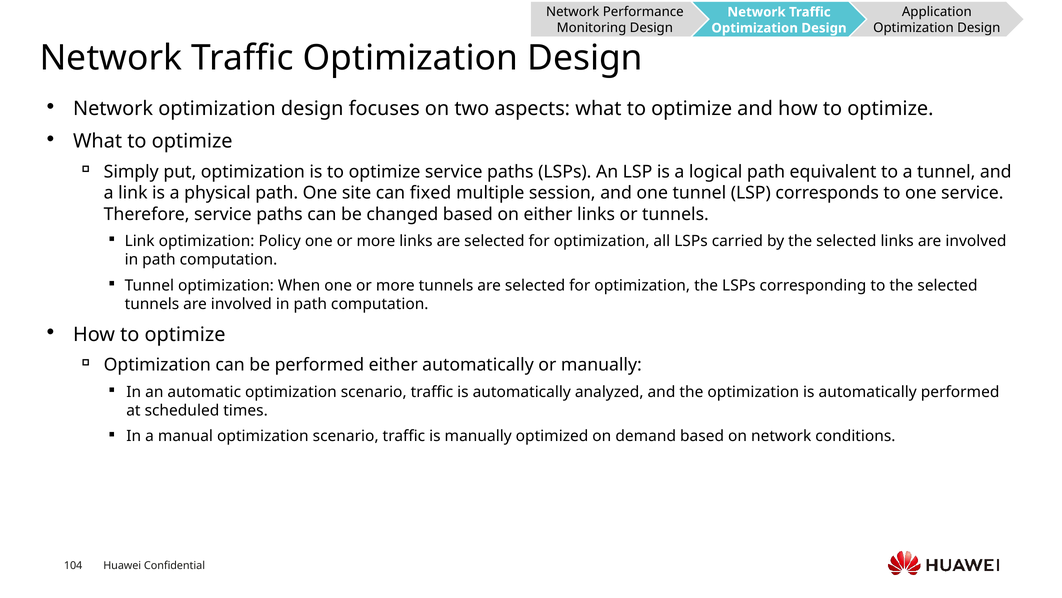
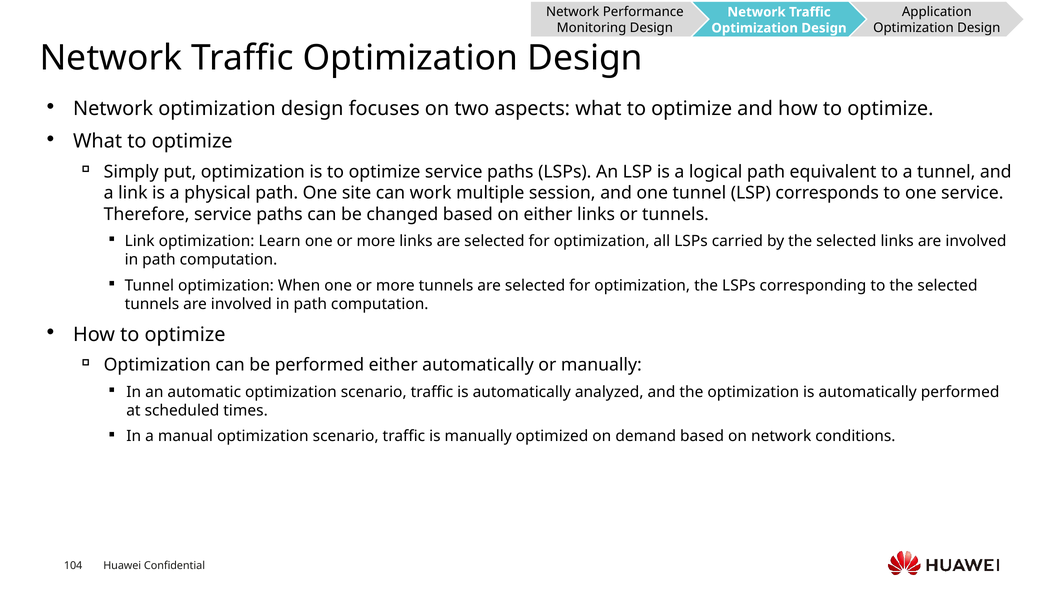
fixed: fixed -> work (431, 193)
Policy: Policy -> Learn (280, 241)
